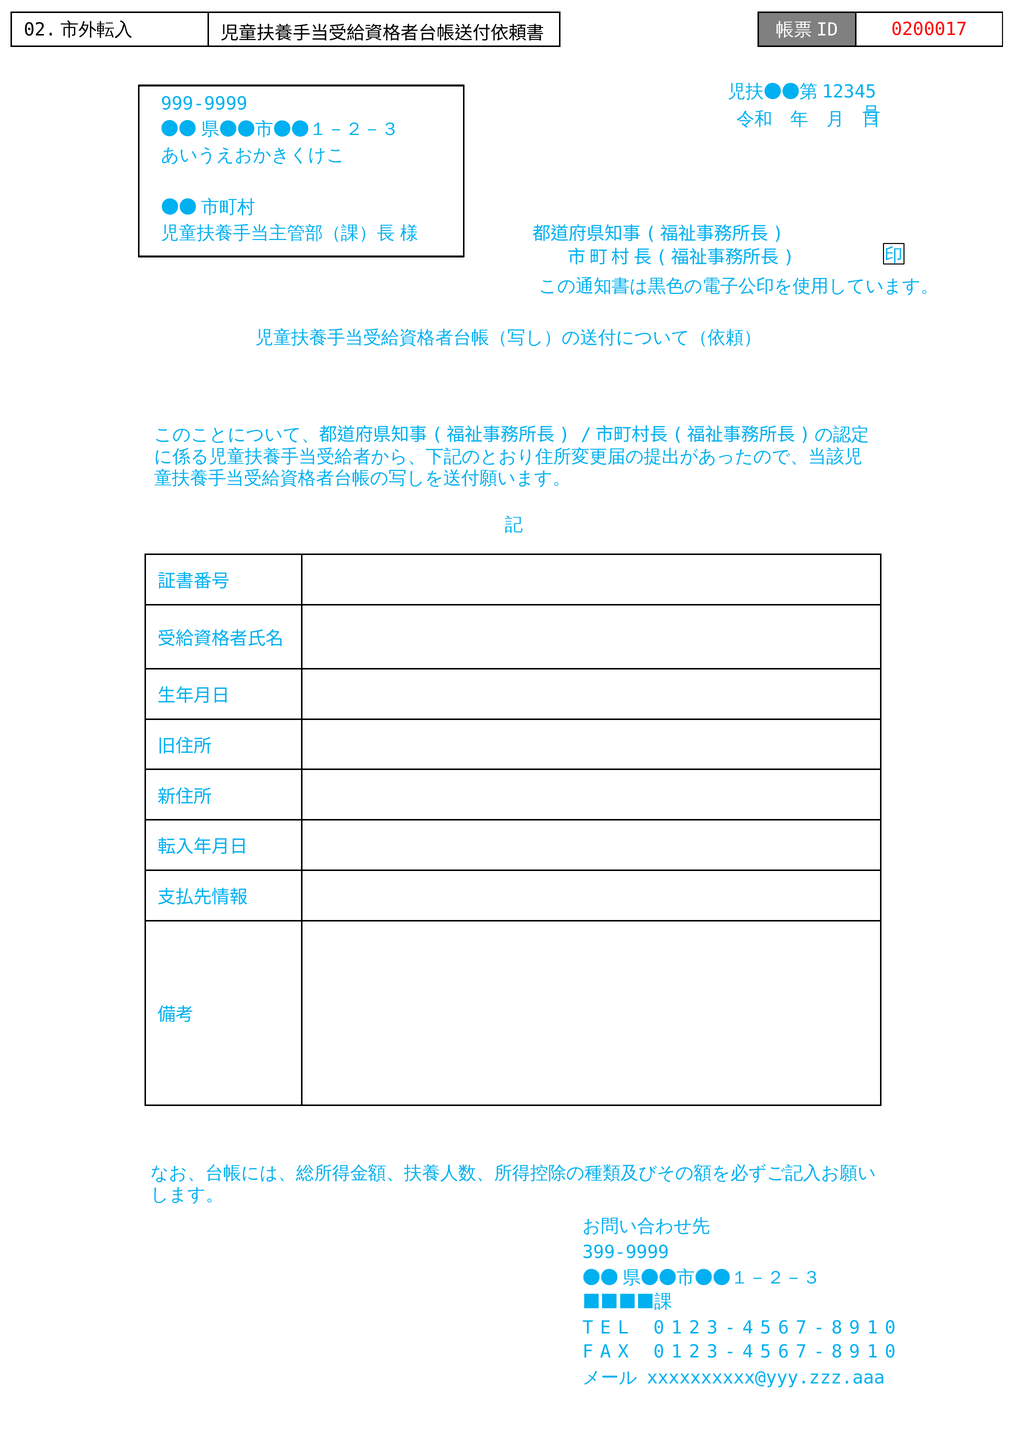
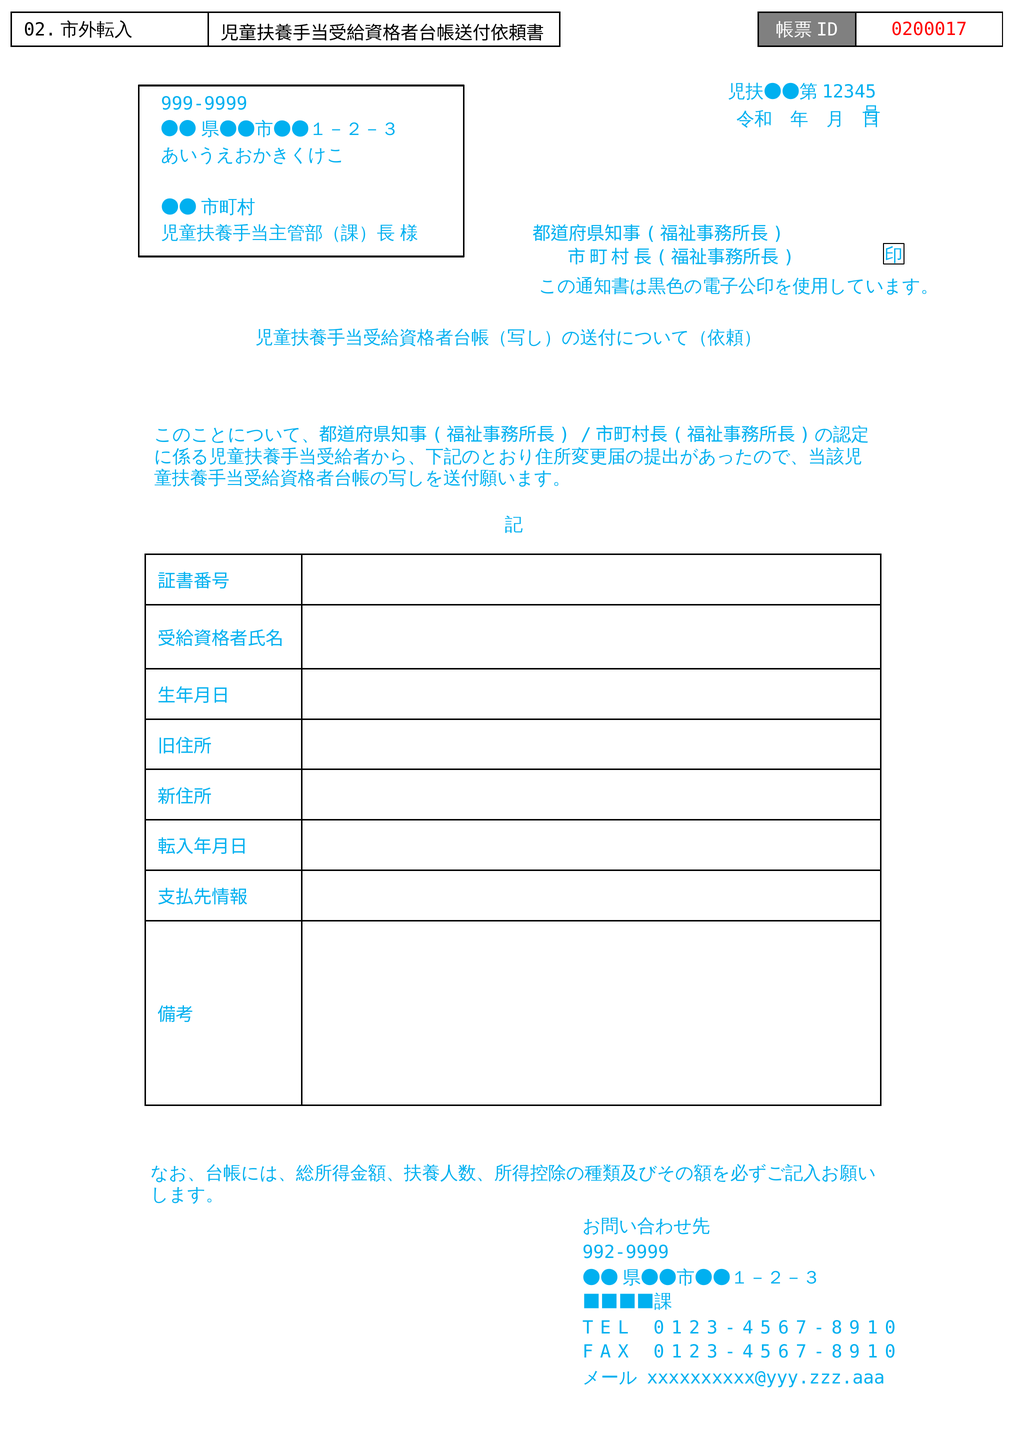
399-9999: 399-9999 -> 992-9999 (626, 1251)
